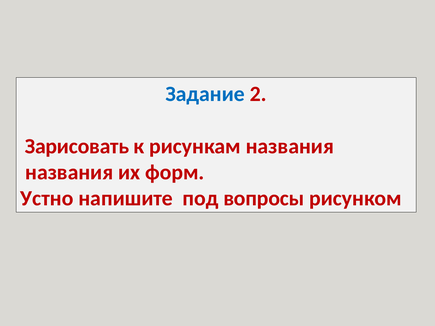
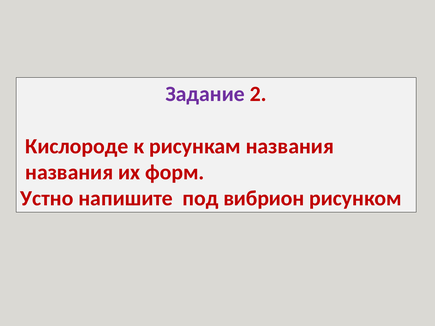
Задание colour: blue -> purple (205, 94)
Зарисовать: Зарисовать -> Кислороде (77, 146)
вопросы: вопросы -> вибрион (264, 199)
